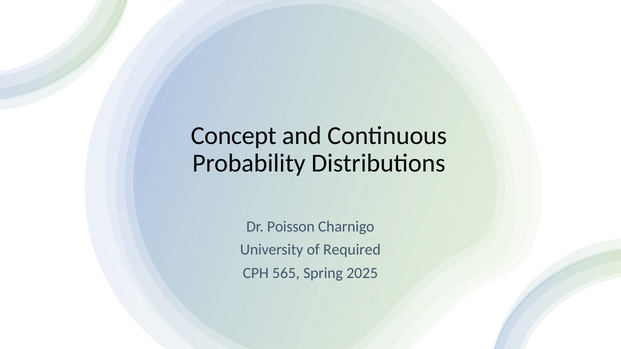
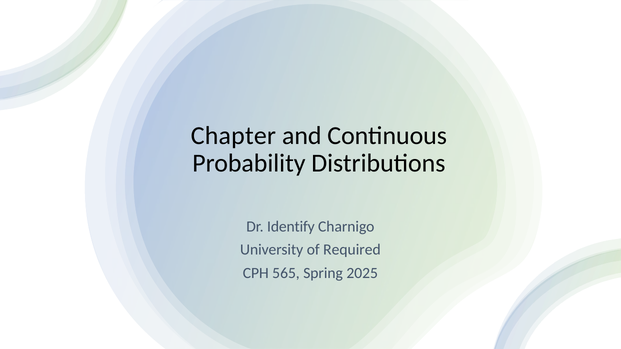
Concept: Concept -> Chapter (233, 136)
Poisson: Poisson -> Identify (291, 227)
